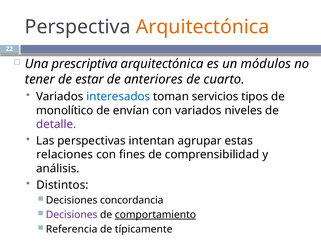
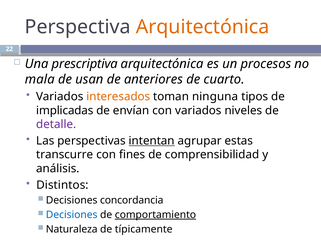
módulos: módulos -> procesos (266, 64)
tener: tener -> mala (40, 79)
estar: estar -> usan (89, 79)
interesados colour: blue -> orange (118, 96)
servicios: servicios -> ninguna (215, 96)
monolítico: monolítico -> implicadas (65, 110)
intentan underline: none -> present (152, 141)
relaciones: relaciones -> transcurre (65, 155)
Decisiones colour: purple -> blue (72, 215)
Referencia: Referencia -> Naturaleza (72, 229)
